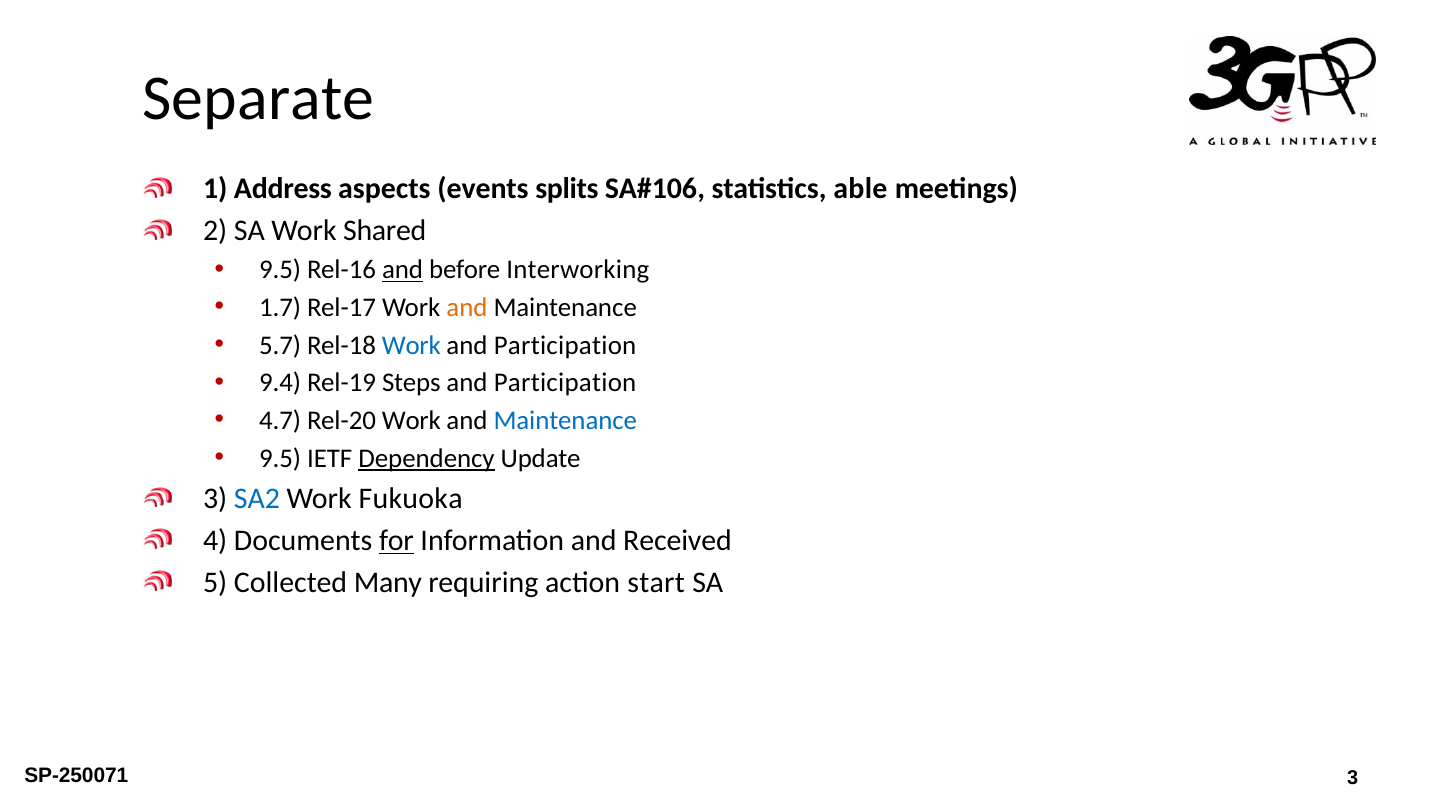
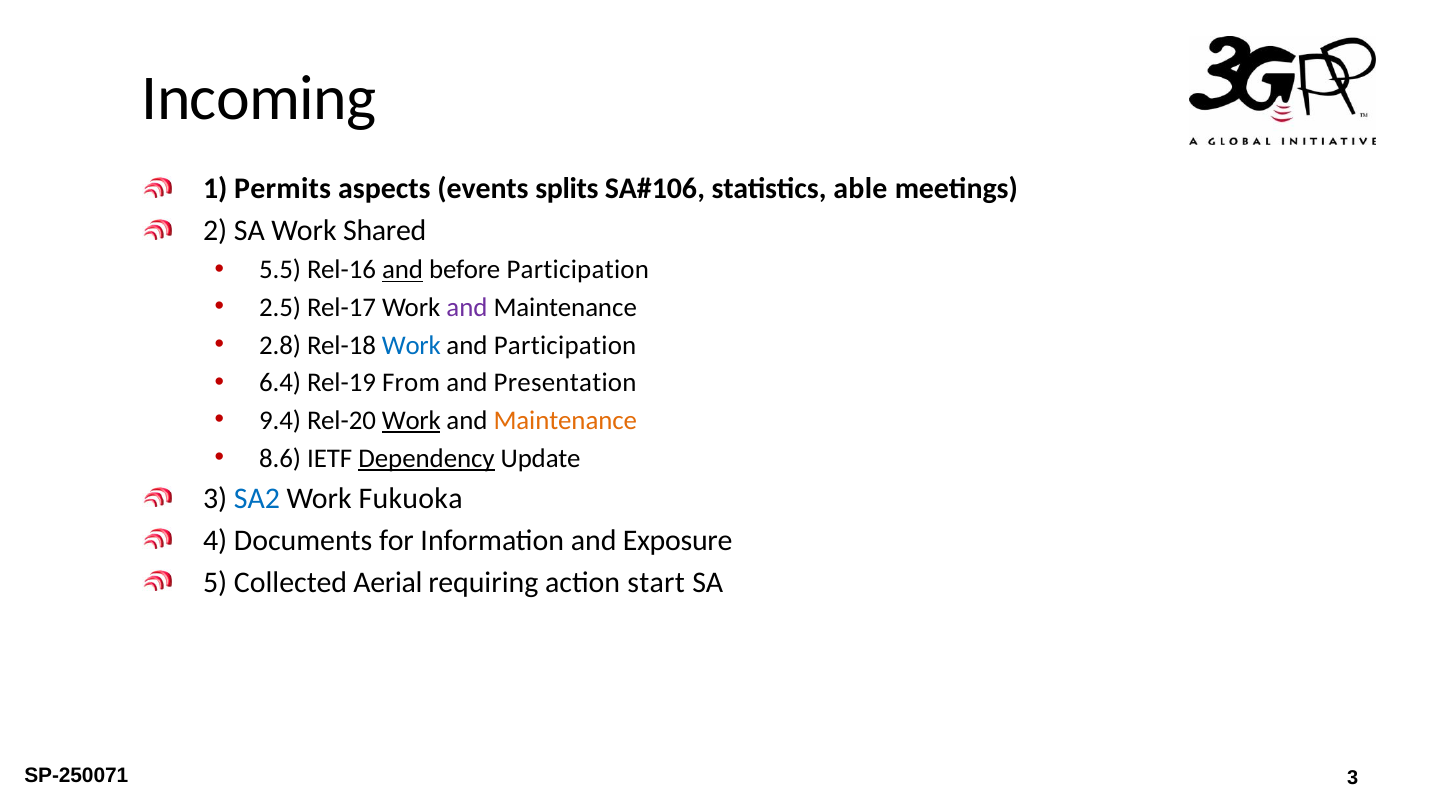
Separate: Separate -> Incoming (259, 99)
Address: Address -> Permits (283, 189)
9.5: 9.5 -> 5.5 (280, 270)
before Interworking: Interworking -> Participation (578, 270)
1.7: 1.7 -> 2.5 (280, 308)
and colour: orange -> purple (467, 308)
5.7: 5.7 -> 2.8 (280, 345)
9.4: 9.4 -> 6.4 (280, 383)
Steps: Steps -> From (411, 383)
Participation: Participation -> Presentation (565, 383)
4.7: 4.7 -> 9.4 (280, 421)
Work underline: none -> present (411, 421)
Maintenance colour: blue -> orange (565, 421)
9.5: 9.5 -> 8.6 (280, 458)
for underline: present -> none (396, 540)
Received: Received -> Exposure (678, 540)
Many: Many -> Aerial (388, 582)
